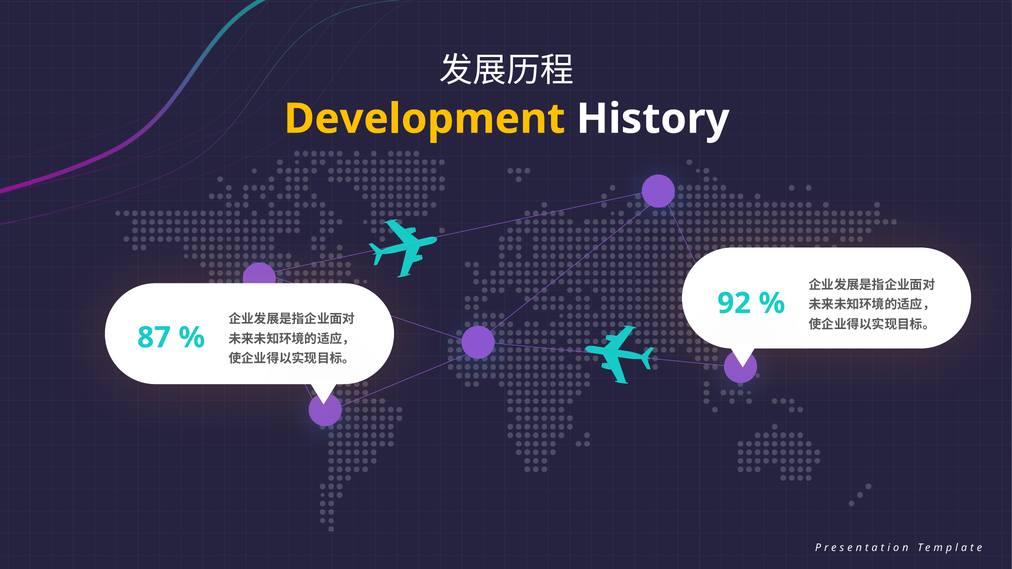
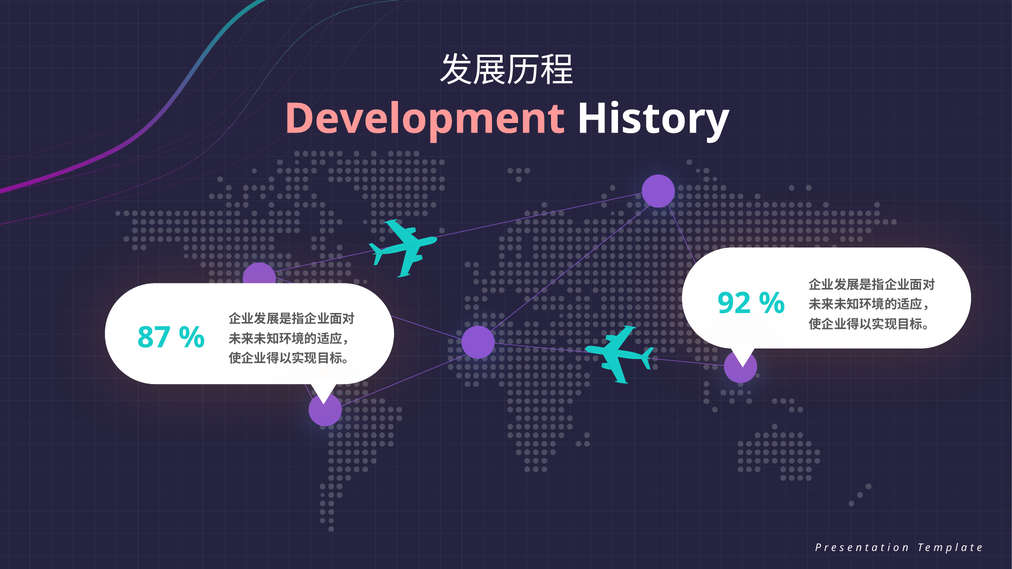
Development colour: yellow -> pink (425, 119)
